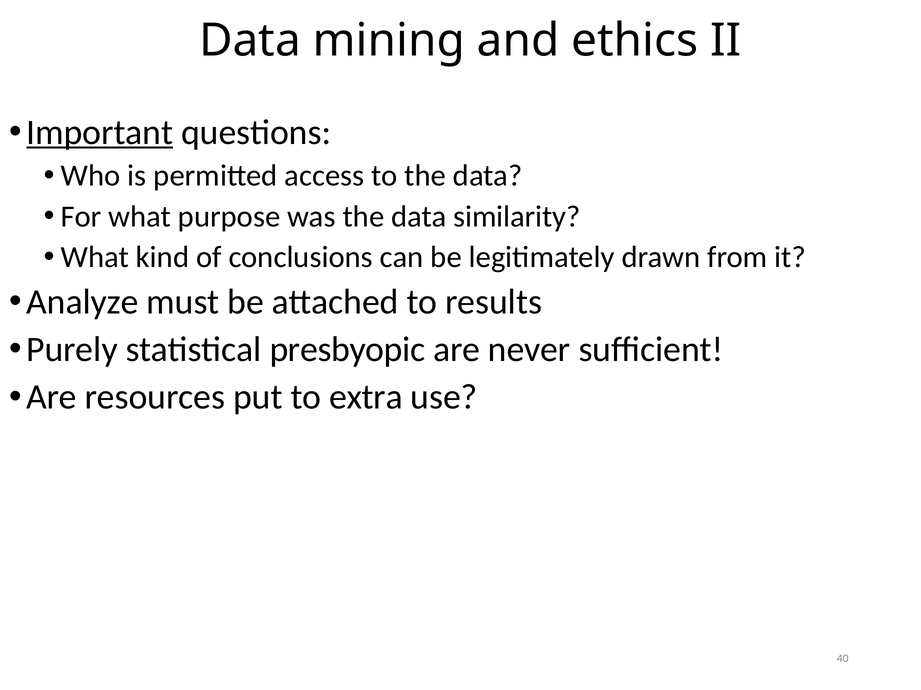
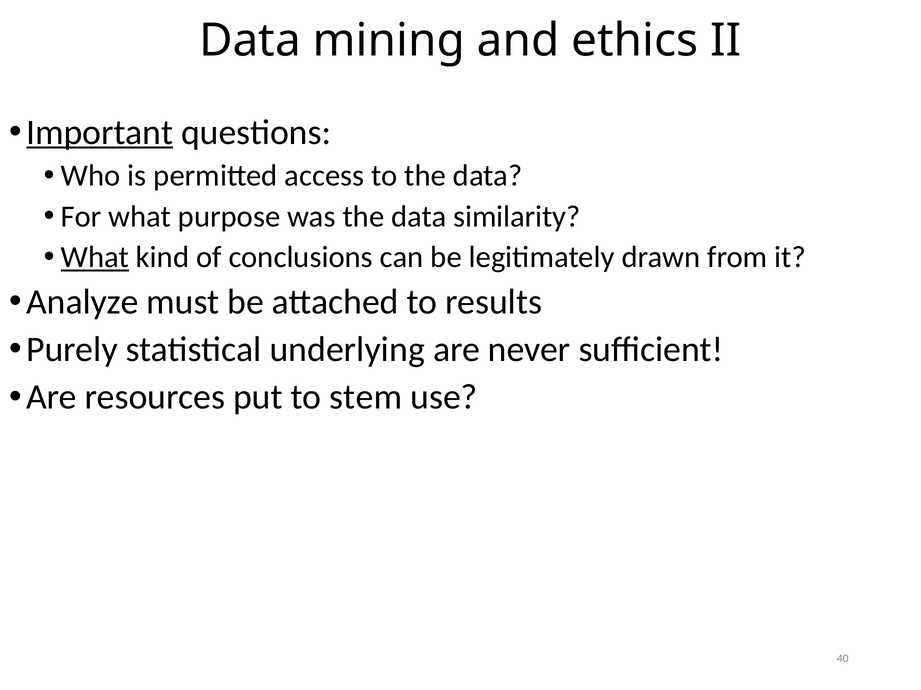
What underline: none -> present (95, 258)
presbyopic: presbyopic -> underlying (347, 350)
extra: extra -> stem (366, 398)
